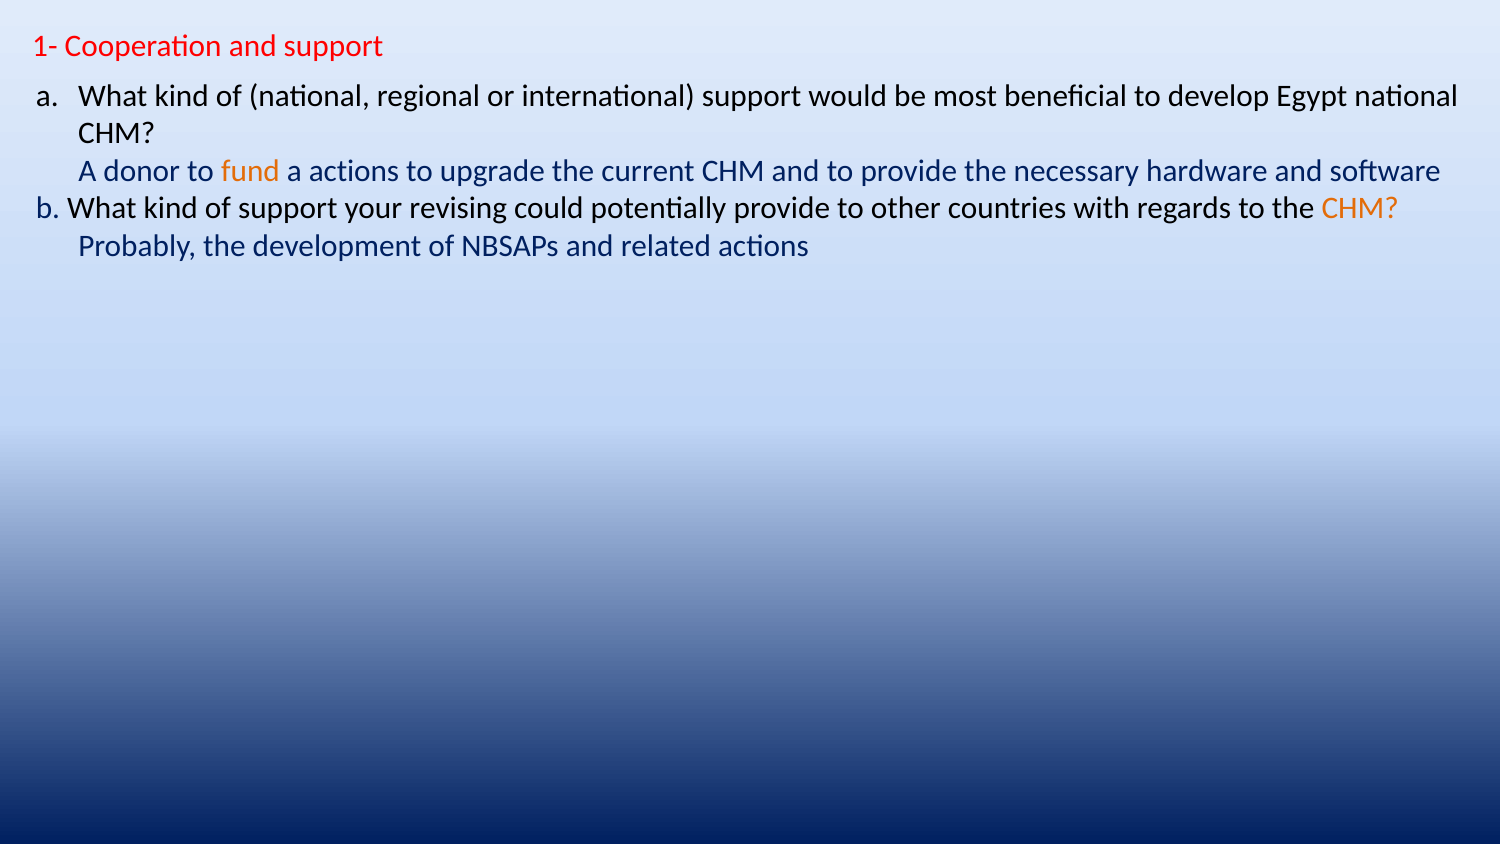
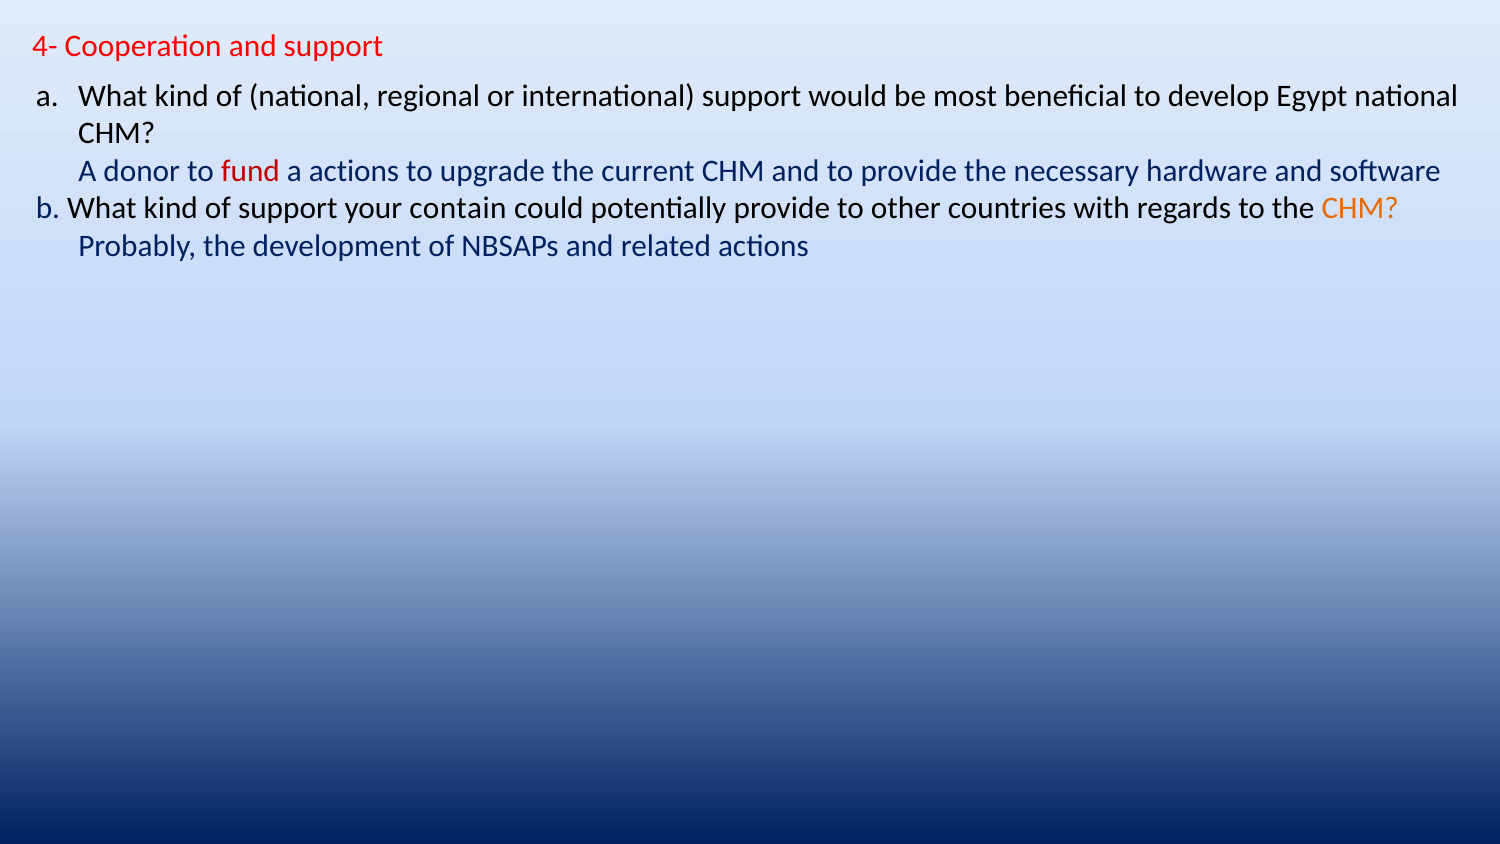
1-: 1- -> 4- (45, 46)
fund colour: orange -> red (250, 171)
revising: revising -> contain (458, 208)
